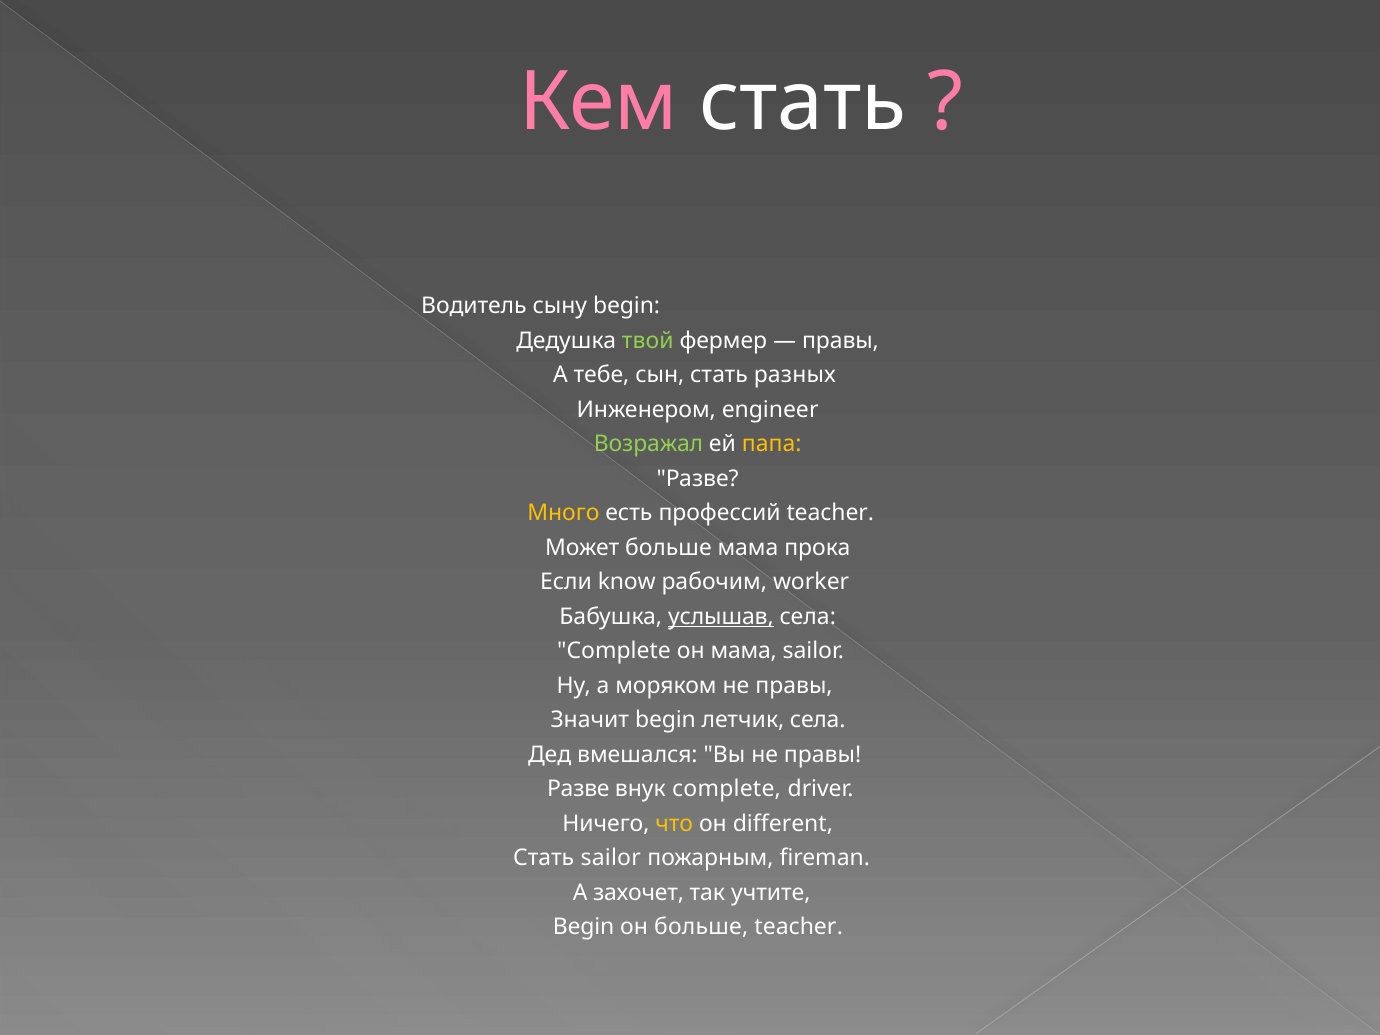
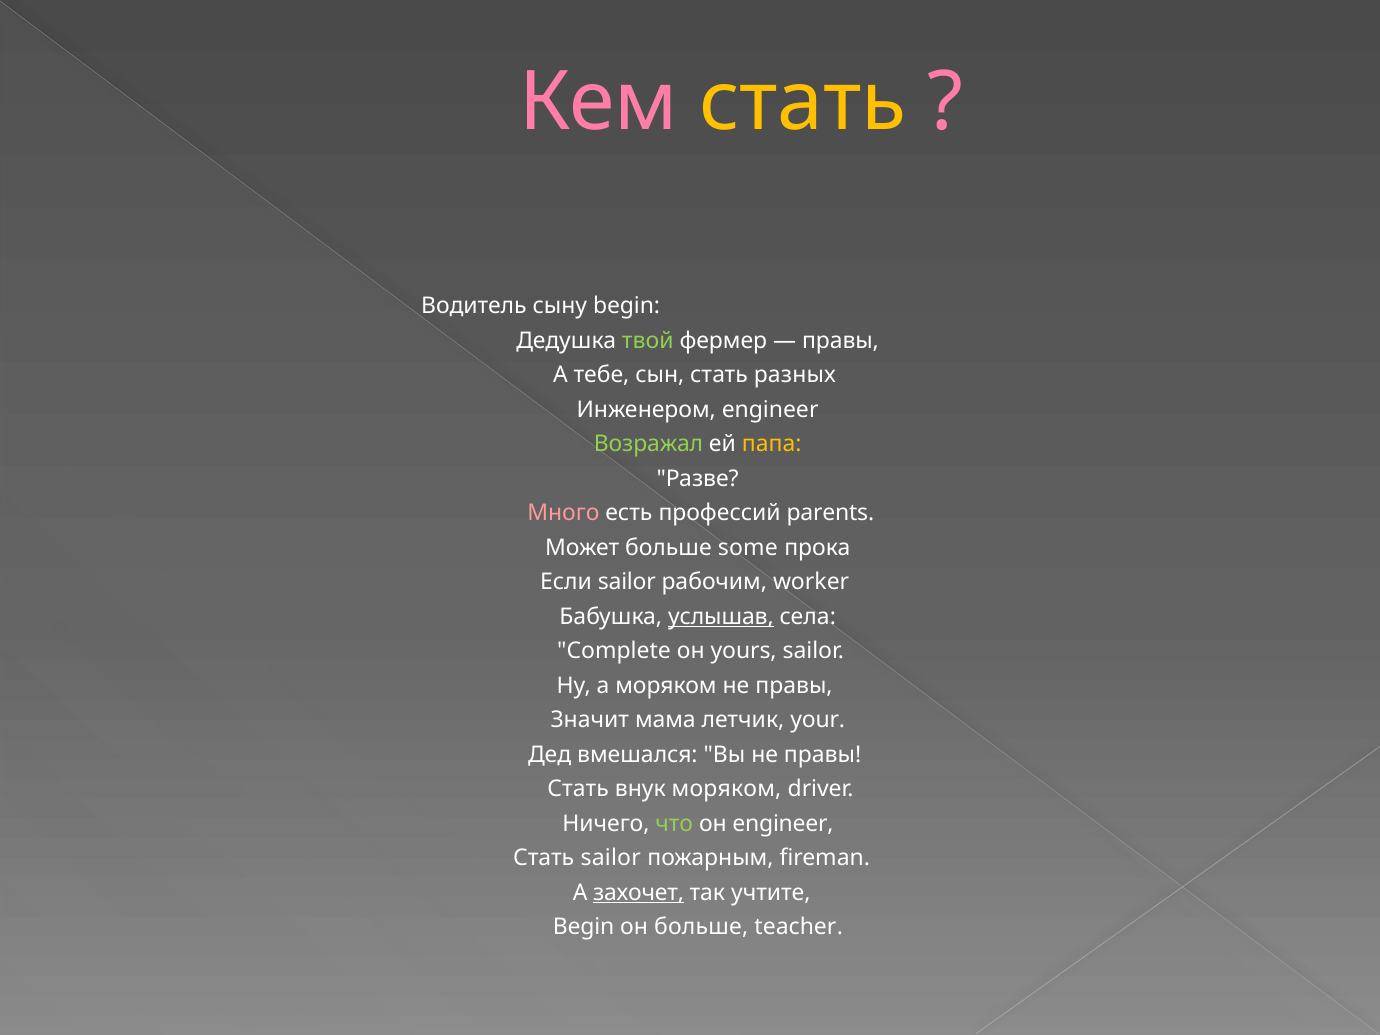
стать colour: white -> yellow (803, 102)
Много colour: yellow -> pink (563, 513)
профессий teacher: teacher -> parents (830, 513)
больше мама: мама -> some (748, 548)
Если know: know -> sailor (627, 582)
он мама: мама -> yours (744, 651)
Значит begin: begin -> мама (665, 720)
летчик села: села -> your (818, 720)
Разве: Разве -> Стать (578, 789)
внук complete: complete -> моряком (727, 789)
что colour: yellow -> light green (674, 824)
он different: different -> engineer (783, 824)
захочет underline: none -> present (639, 893)
